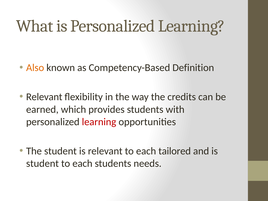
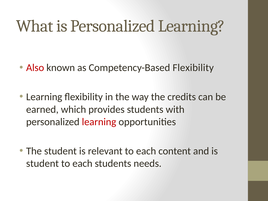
Also colour: orange -> red (35, 68)
Competency-Based Definition: Definition -> Flexibility (193, 68)
Relevant: Relevant -> Learning (44, 97)
tailored: tailored -> content (175, 151)
